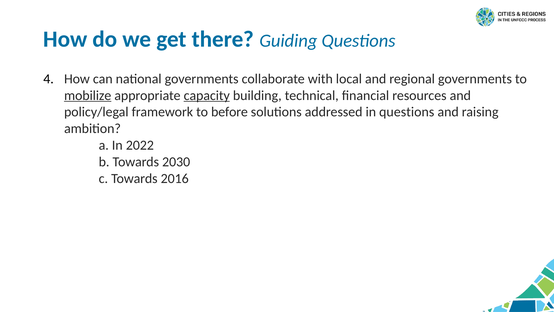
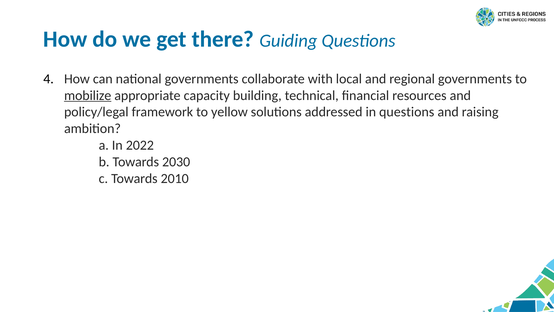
capacity underline: present -> none (207, 95)
before: before -> yellow (229, 112)
2016: 2016 -> 2010 (175, 178)
